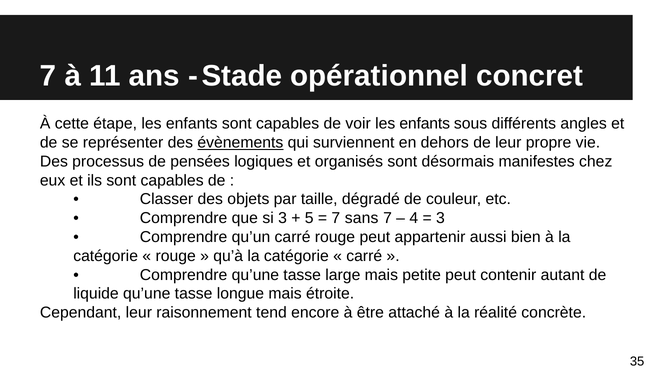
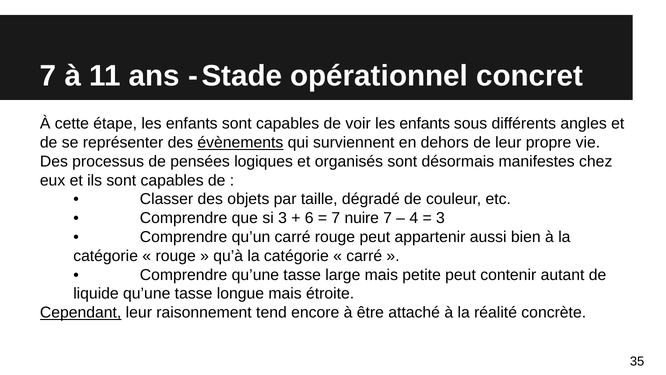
5: 5 -> 6 (309, 218)
sans: sans -> nuire (362, 218)
Cependant underline: none -> present (81, 312)
